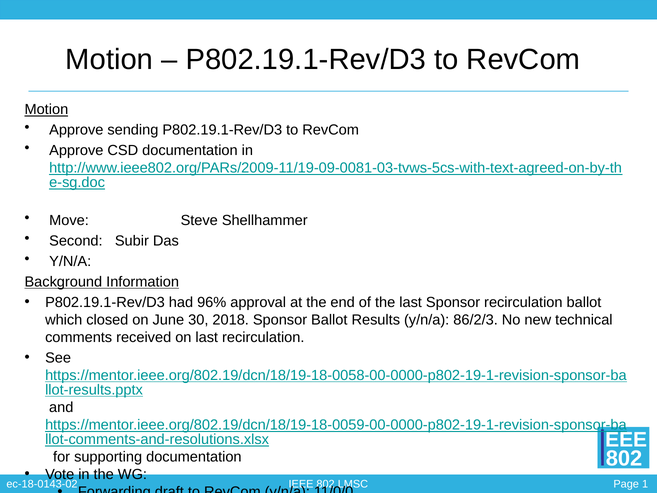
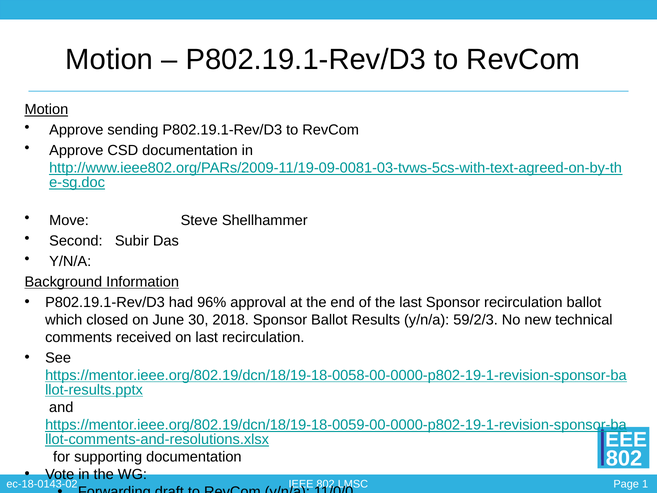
86/2/3: 86/2/3 -> 59/2/3 (476, 320)
